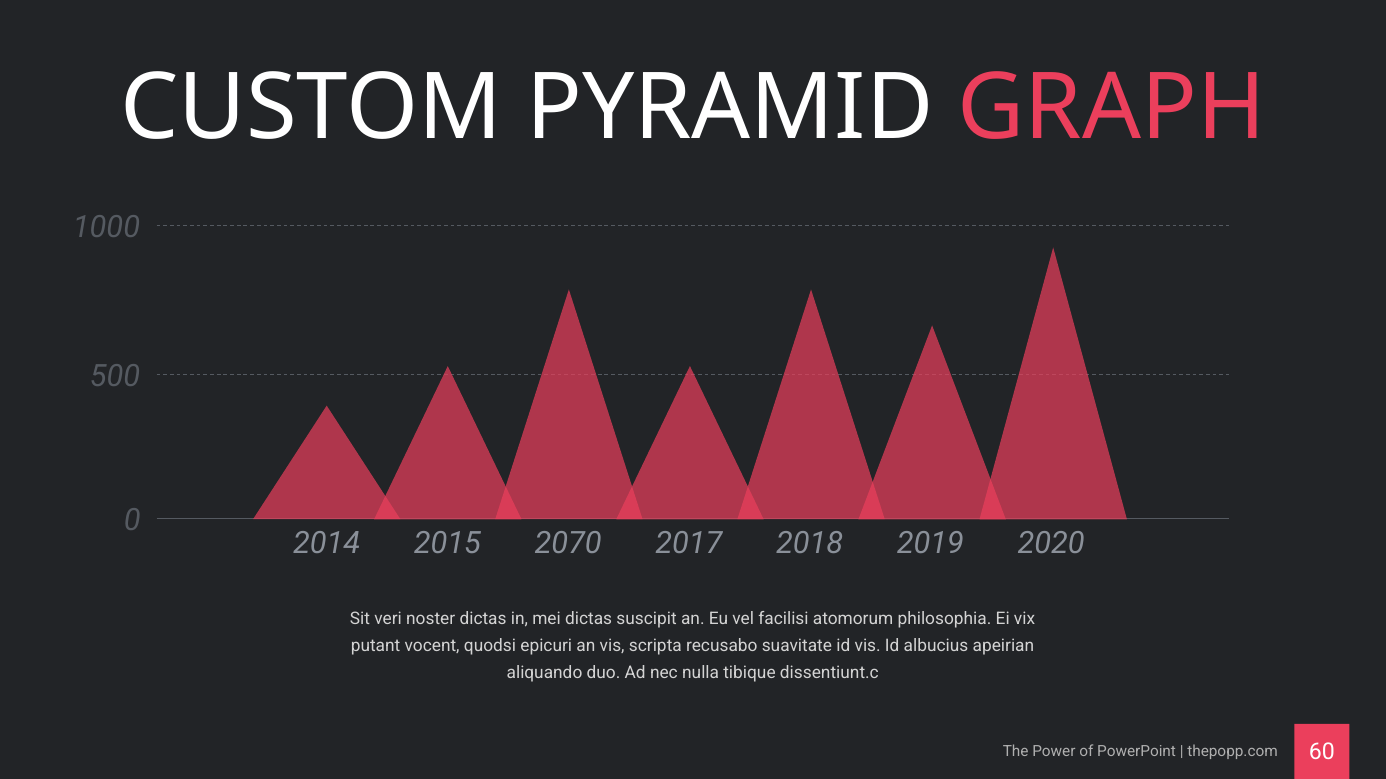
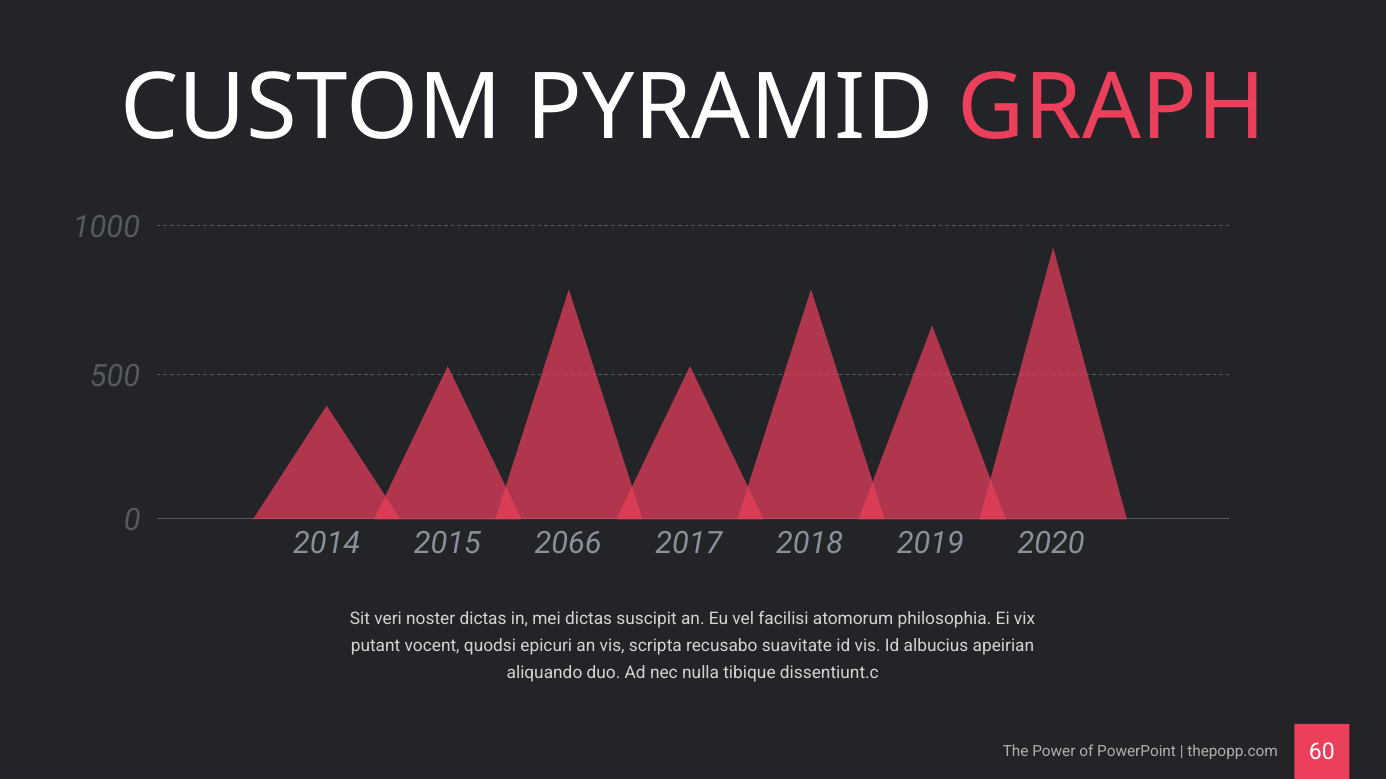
2070: 2070 -> 2066 (568, 544)
